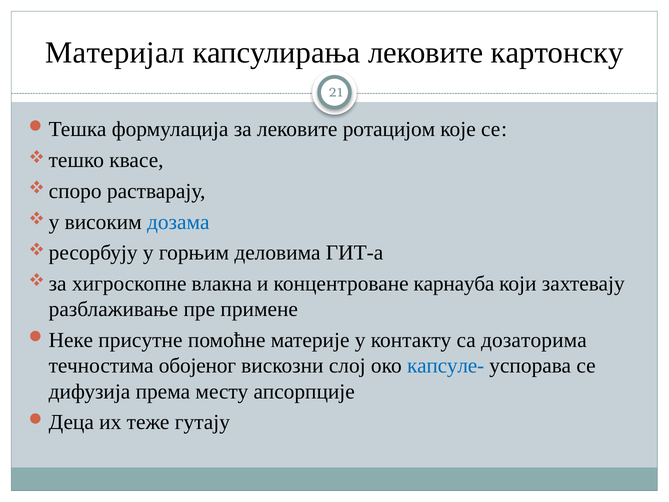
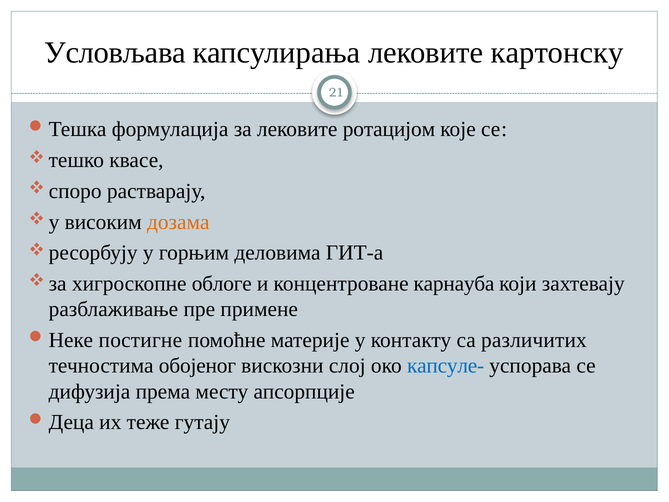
Материјал: Материјал -> Условљава (115, 53)
дозама colour: blue -> orange (178, 222)
влакна: влакна -> облоге (222, 284)
присутне: присутне -> постигне (140, 340)
дозаторима: дозаторима -> различитих (534, 340)
